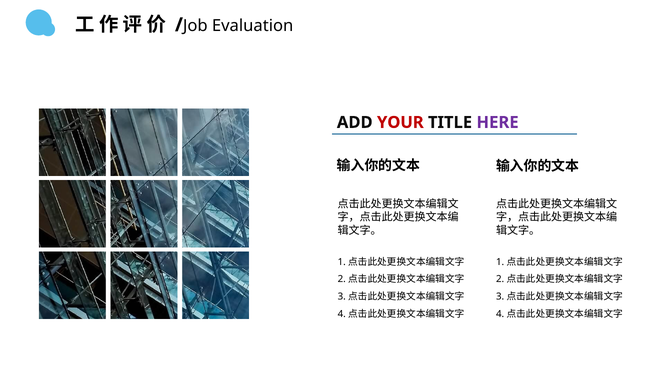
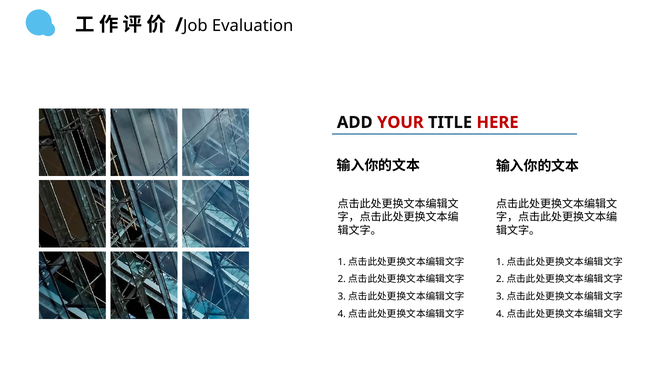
HERE colour: purple -> red (498, 123)
